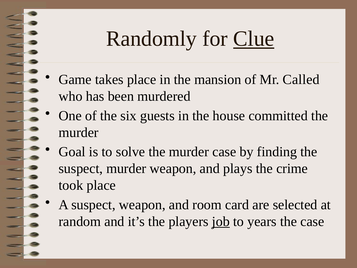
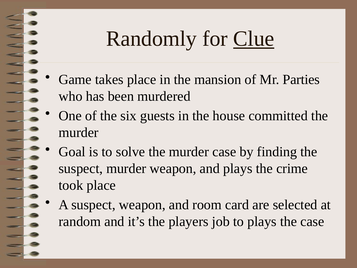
Called: Called -> Parties (301, 80)
job underline: present -> none (221, 221)
to years: years -> plays (262, 221)
